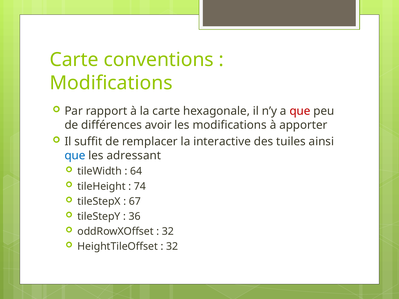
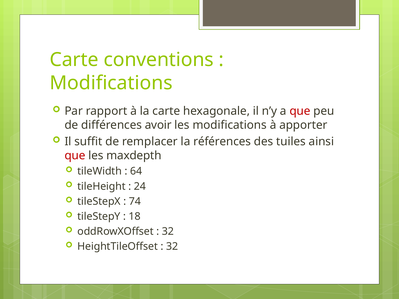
interactive: interactive -> références (222, 142)
que colour: blue -> red (75, 156)
adressant: adressant -> maxdepth (134, 156)
74: 74 -> 24 (140, 186)
67: 67 -> 74 (135, 202)
36: 36 -> 18 (135, 217)
